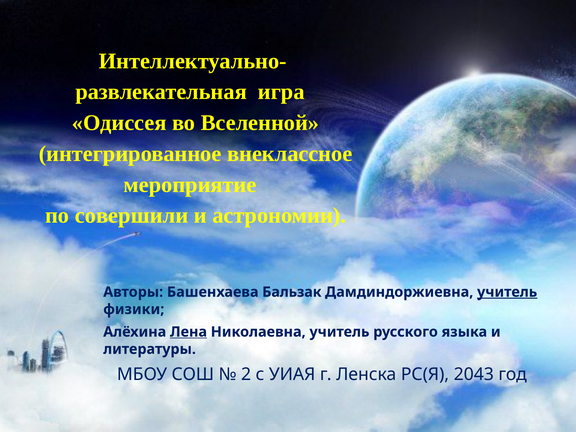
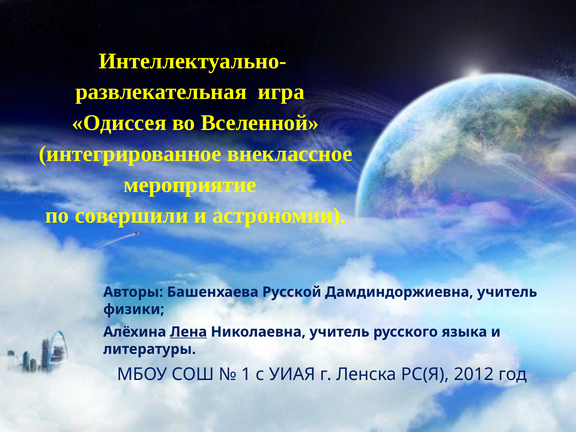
Бальзак: Бальзак -> Русской (292, 292)
учитель underline: present -> none (507, 292)
2: 2 -> 1 (246, 374)
2043: 2043 -> 2012 (474, 374)
